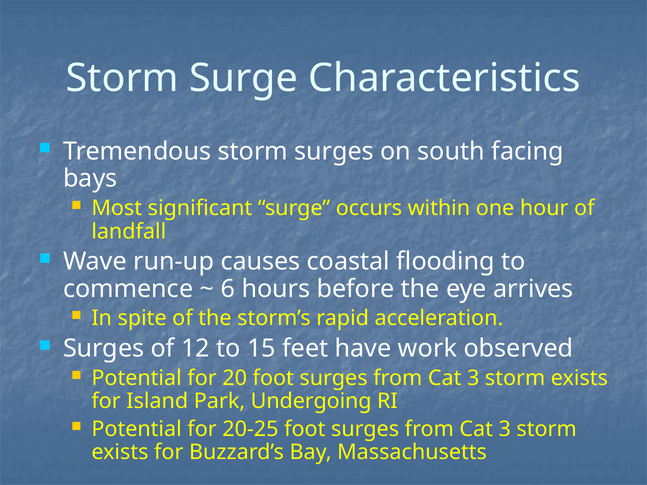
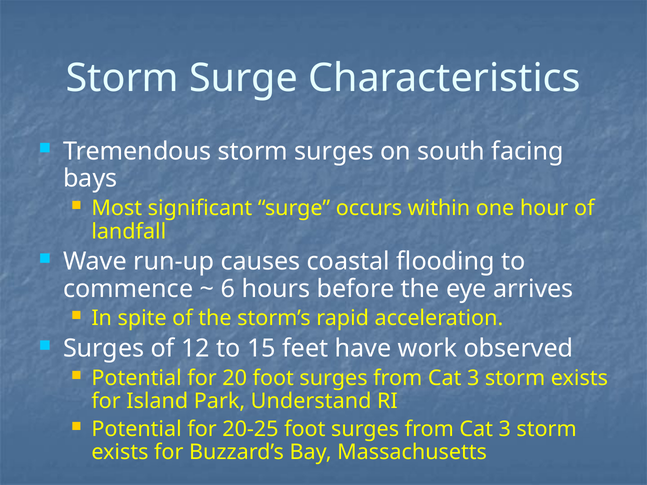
Undergoing: Undergoing -> Understand (311, 402)
